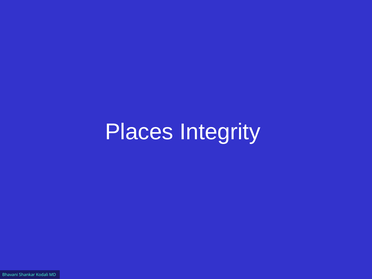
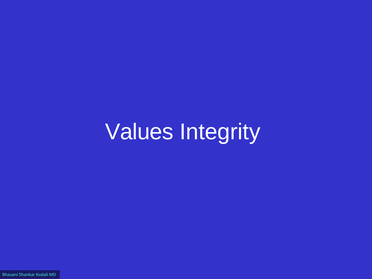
Places: Places -> Values (139, 132)
